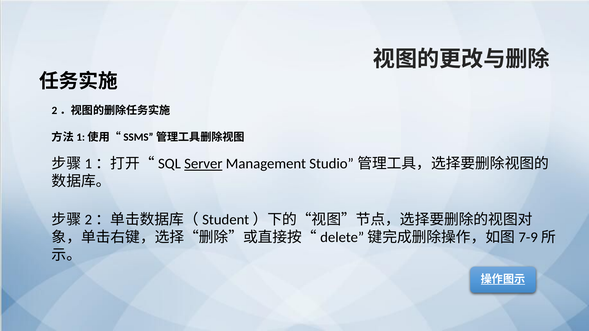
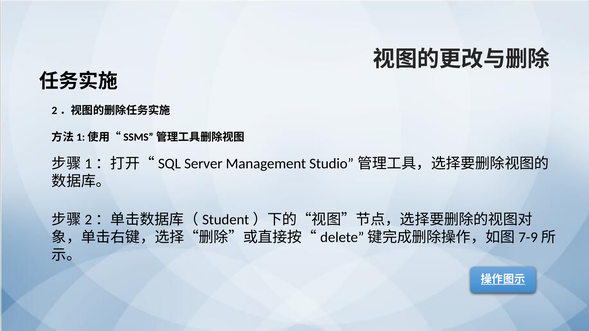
Server underline: present -> none (203, 164)
